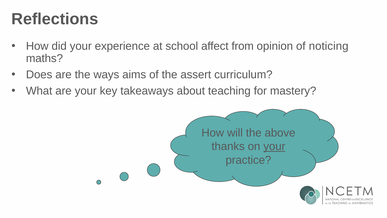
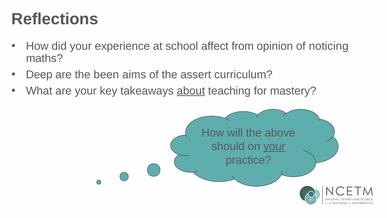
Does: Does -> Deep (39, 74)
ways: ways -> been (106, 74)
about underline: none -> present (191, 91)
thanks: thanks -> should (228, 146)
